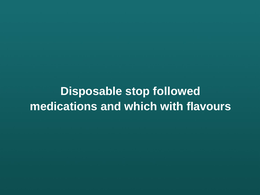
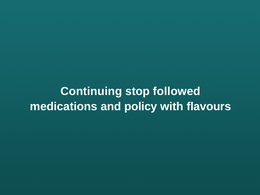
Disposable: Disposable -> Continuing (91, 91)
which: which -> policy (141, 107)
